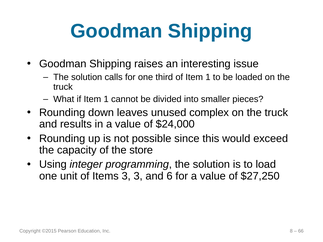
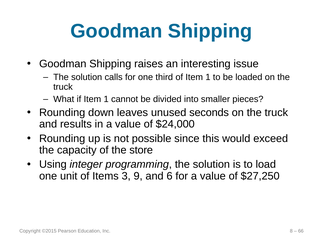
complex: complex -> seconds (209, 113)
3 3: 3 -> 9 (138, 176)
